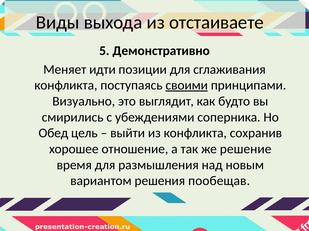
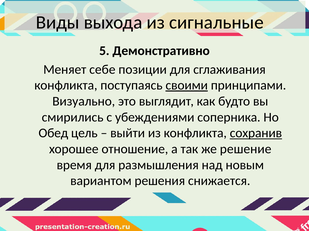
отстаиваете: отстаиваете -> сигнальные (216, 22)
идти: идти -> себе (102, 70)
сохранив underline: none -> present (256, 134)
пообещав: пообещав -> снижается (219, 181)
